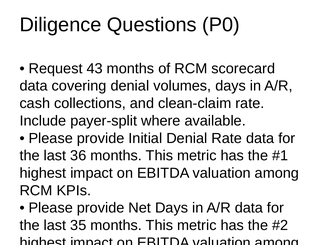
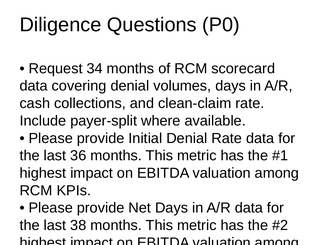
43: 43 -> 34 (95, 68)
35: 35 -> 38 (78, 225)
